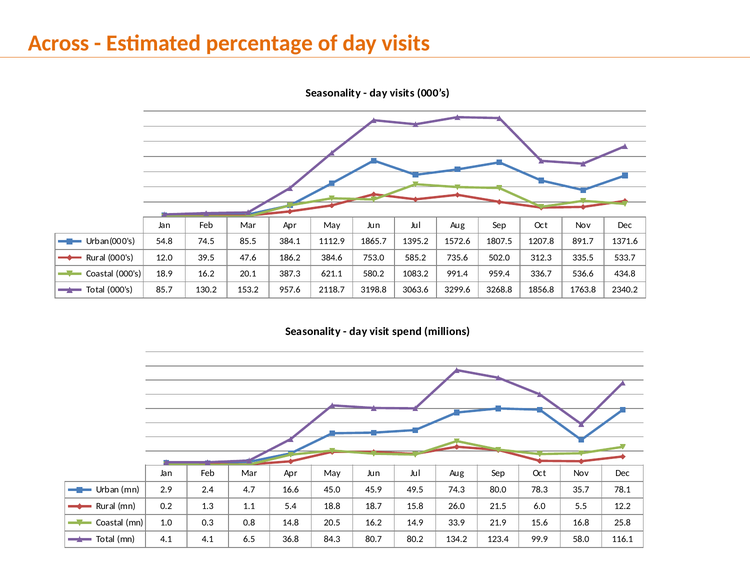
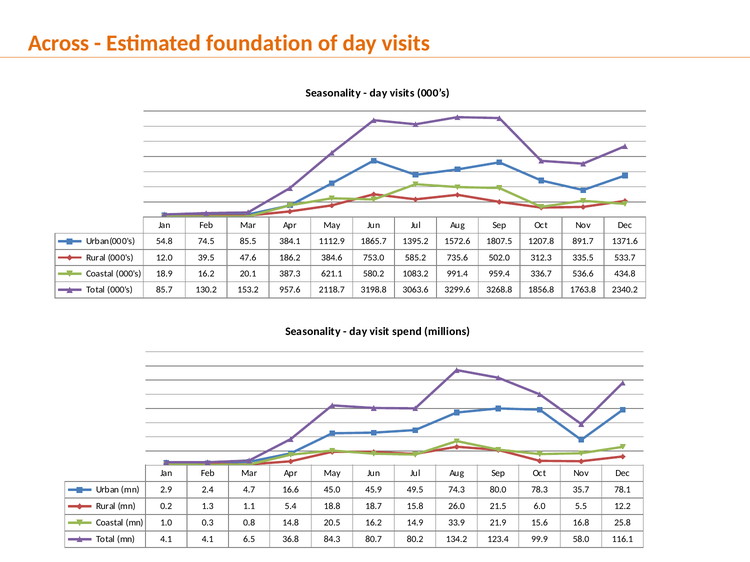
percentage: percentage -> foundation (259, 43)
